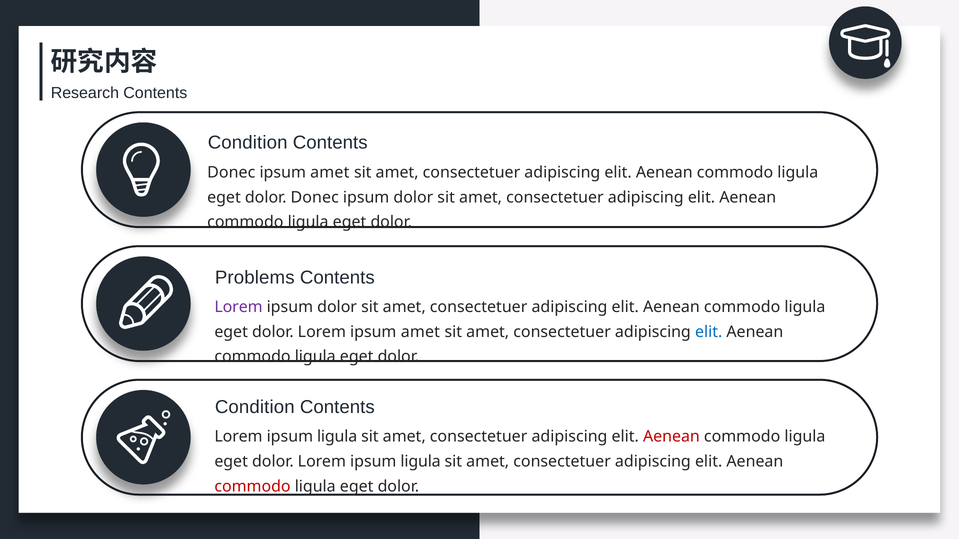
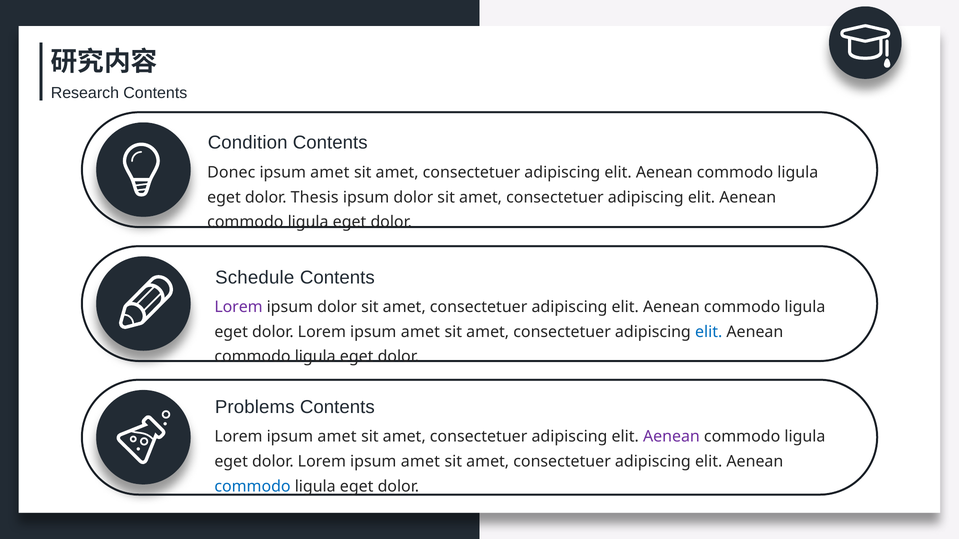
dolor Donec: Donec -> Thesis (315, 197)
Problems: Problems -> Schedule (255, 278)
Condition: Condition -> Problems (255, 408)
ligula: ligula -> amet (337, 437)
Aenean colour: red -> purple (671, 437)
ligula: ligula -> amet (420, 462)
commodo colour: red -> blue (252, 487)
